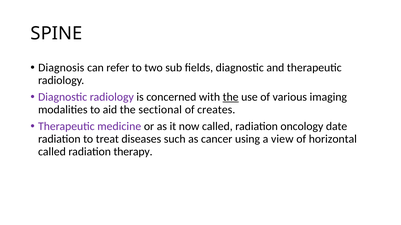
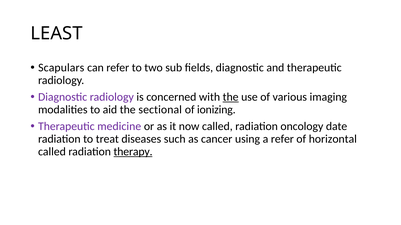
SPINE: SPINE -> LEAST (57, 34)
Diagnosis: Diagnosis -> Scapulars (61, 68)
creates: creates -> ionizing (216, 110)
a view: view -> refer (282, 139)
therapy underline: none -> present (133, 152)
